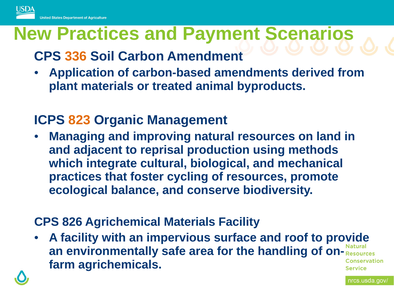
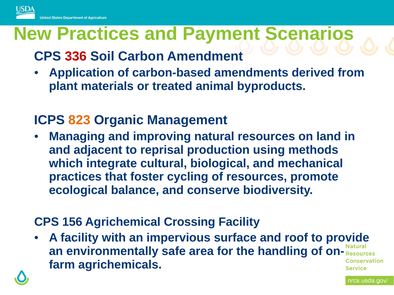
336 colour: orange -> red (76, 56)
826: 826 -> 156 (72, 222)
Agrichemical Materials: Materials -> Crossing (190, 222)
